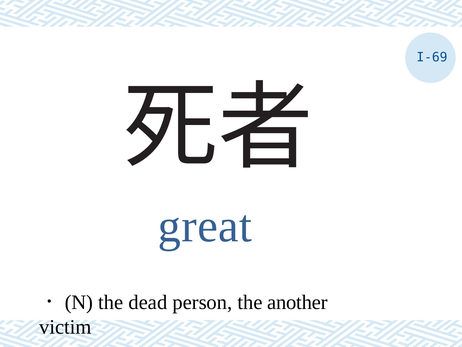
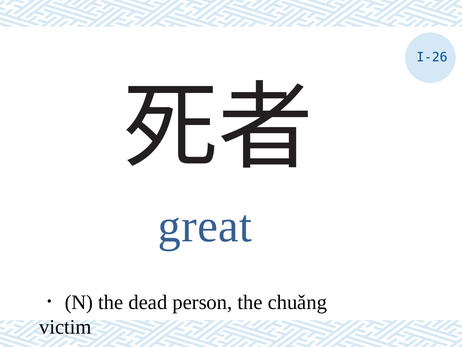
I-69: I-69 -> I-26 (432, 57)
another: another -> chuǎng (297, 302)
